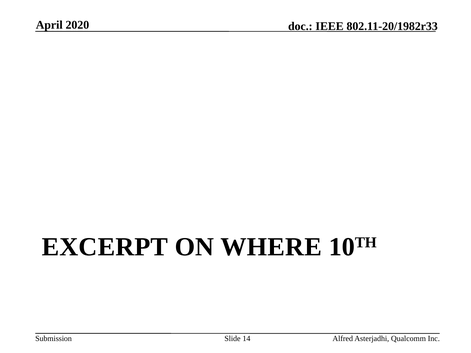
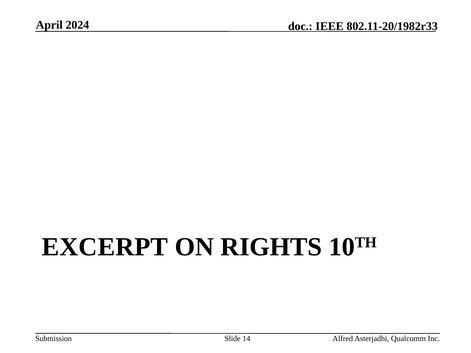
2020: 2020 -> 2024 (77, 25)
WHERE: WHERE -> RIGHTS (271, 247)
